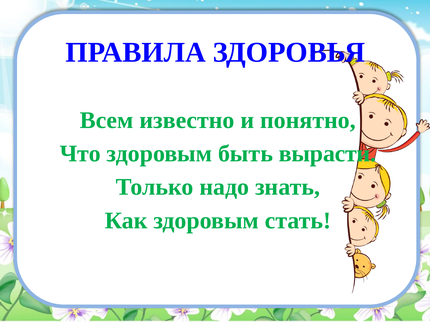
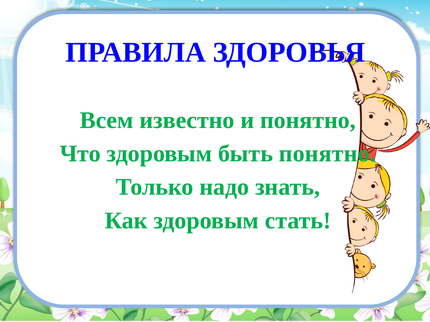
быть вырасти: вырасти -> понятно (327, 154)
